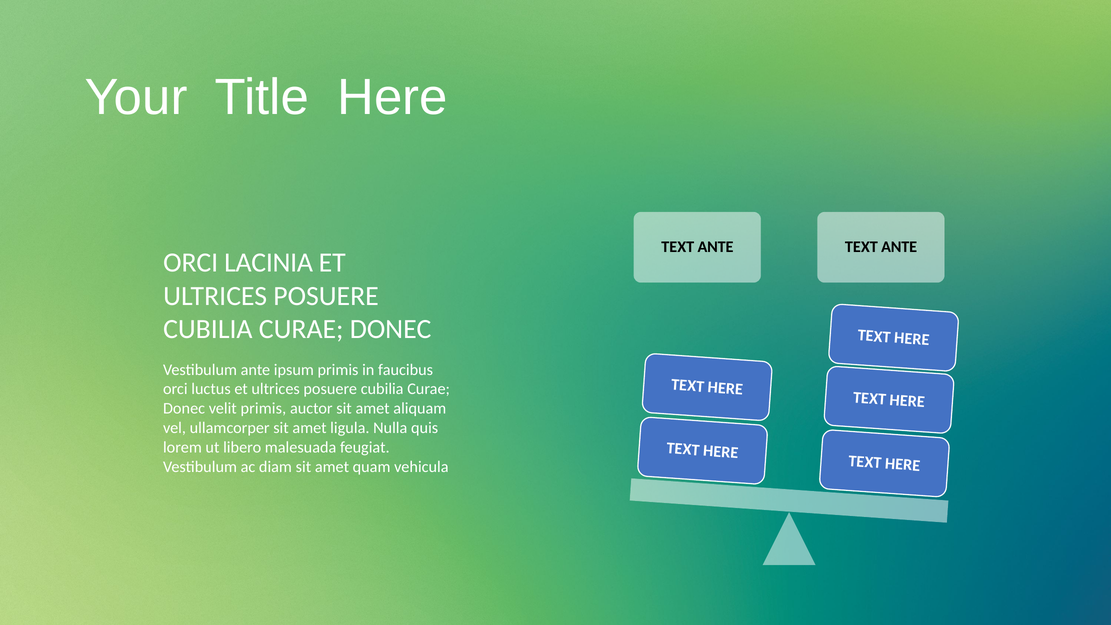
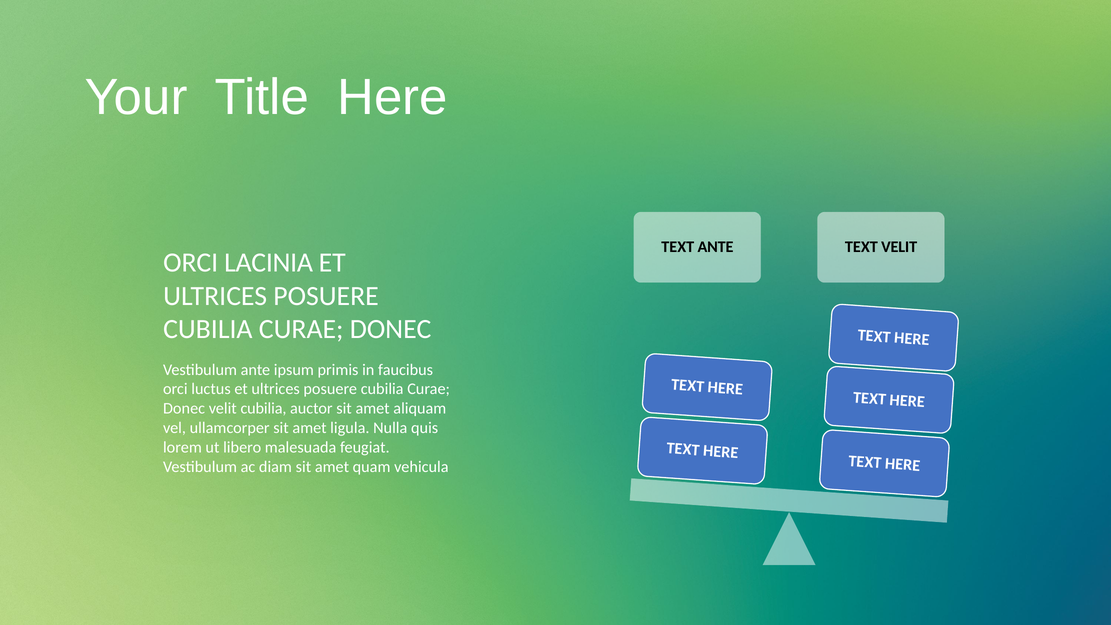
ANTE: ANTE -> VELIT (899, 247)
velit primis: primis -> cubilia (263, 409)
